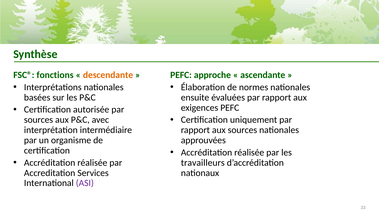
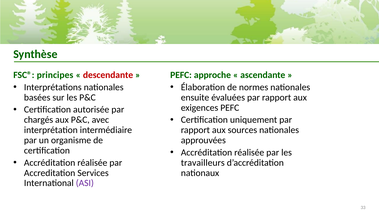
fonctions: fonctions -> principes (55, 75)
descendante colour: orange -> red (108, 75)
sources: sources -> chargés (39, 120)
